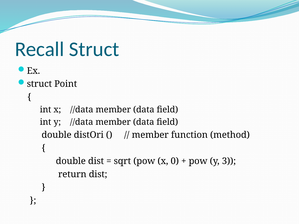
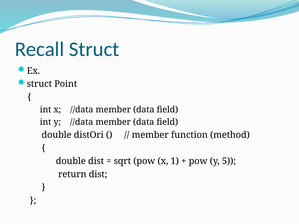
0: 0 -> 1 (175, 161)
3: 3 -> 5 (229, 161)
